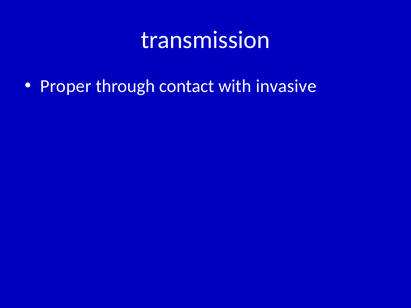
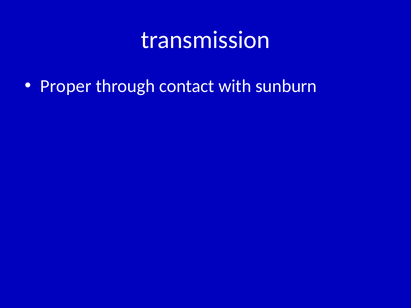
invasive: invasive -> sunburn (286, 86)
